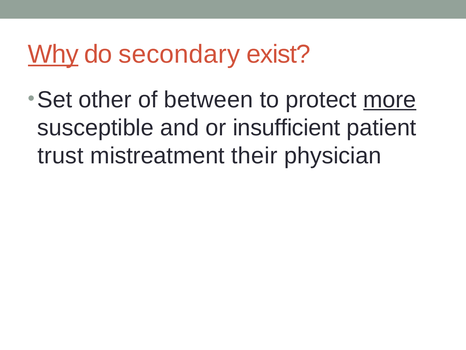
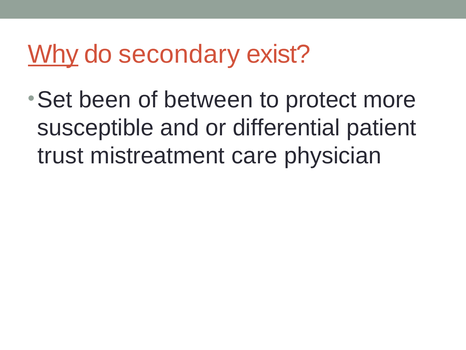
other: other -> been (105, 99)
more underline: present -> none (390, 99)
insufficient: insufficient -> differential (286, 127)
their: their -> care (254, 155)
